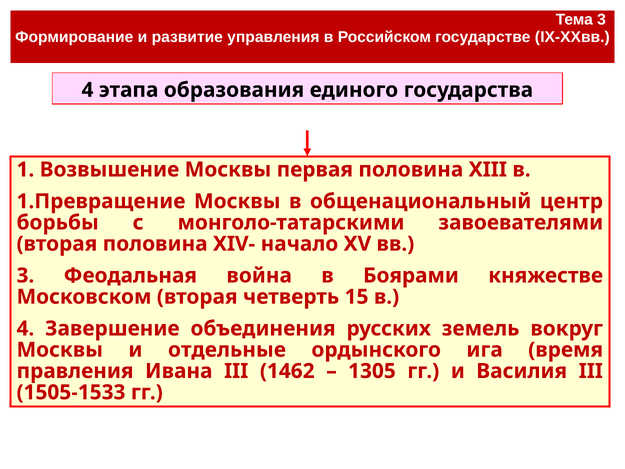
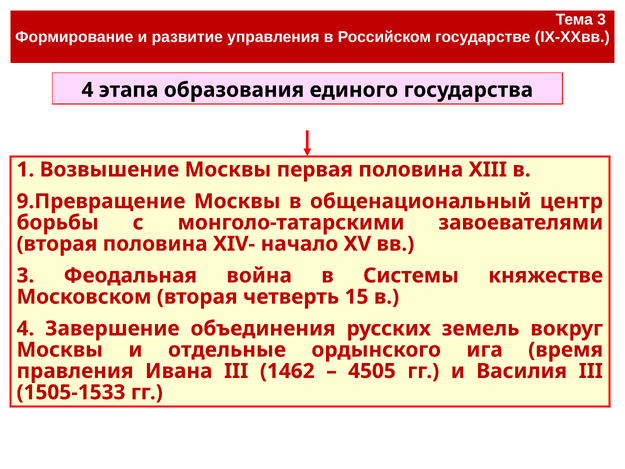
1.Превращение: 1.Превращение -> 9.Превращение (101, 201)
Боярами: Боярами -> Системы (411, 275)
1305: 1305 -> 4505 (372, 371)
